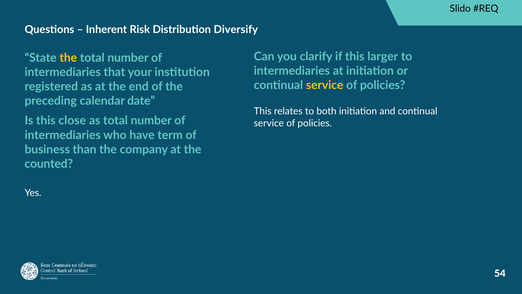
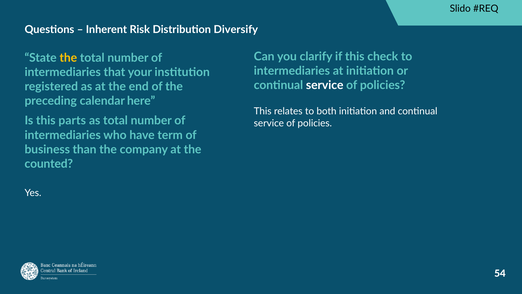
larger: larger -> check (383, 56)
service colour: yellow -> white (325, 85)
date: date -> here (141, 101)
close: close -> parts (72, 121)
